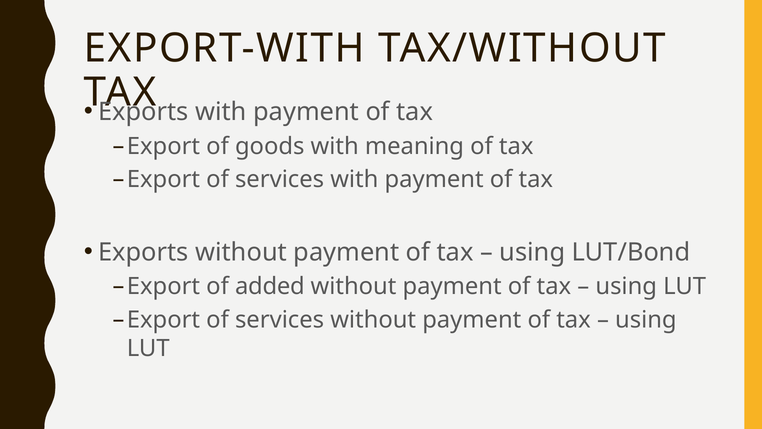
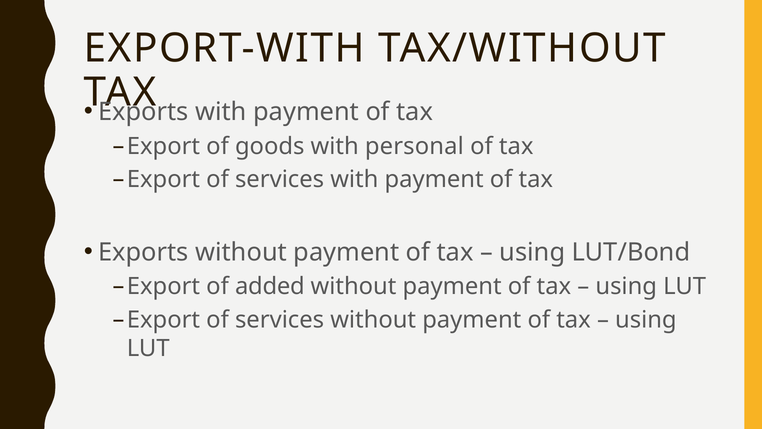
meaning: meaning -> personal (414, 146)
